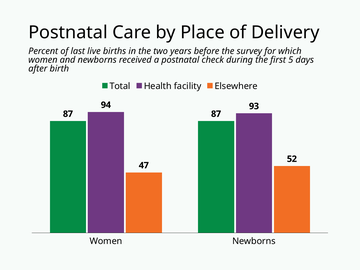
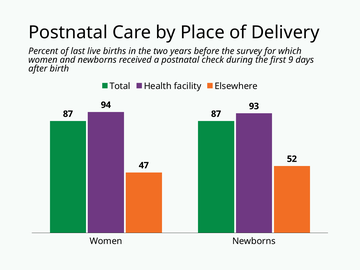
5: 5 -> 9 (291, 60)
